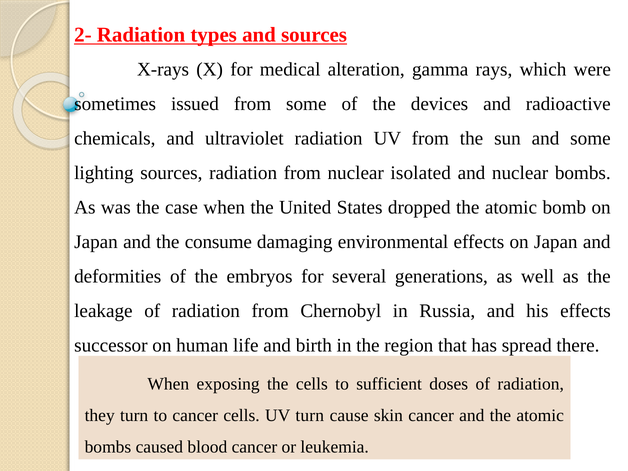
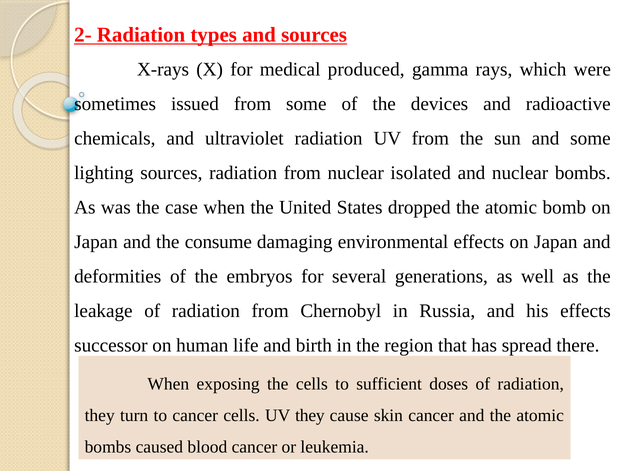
alteration: alteration -> produced (366, 69)
UV turn: turn -> they (310, 416)
